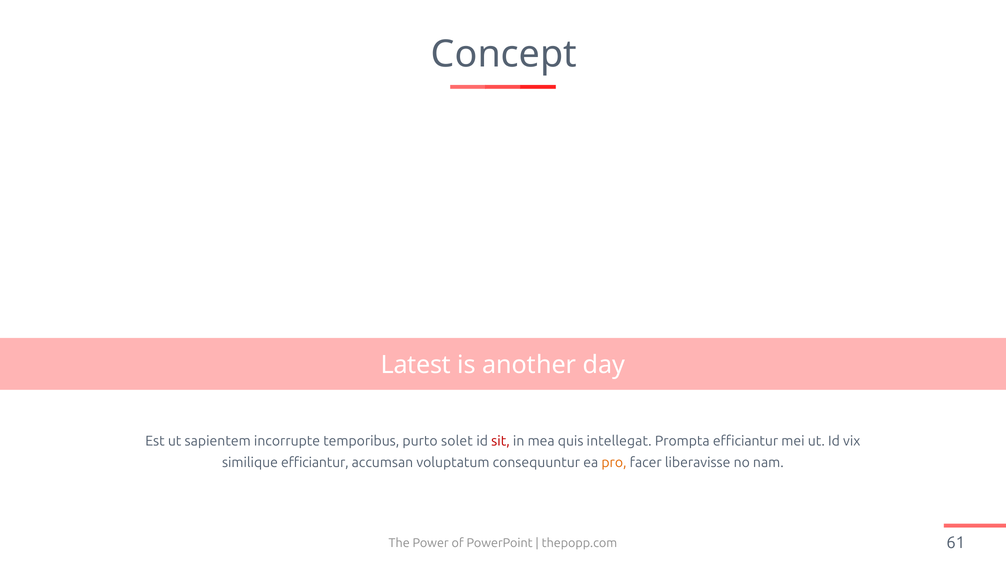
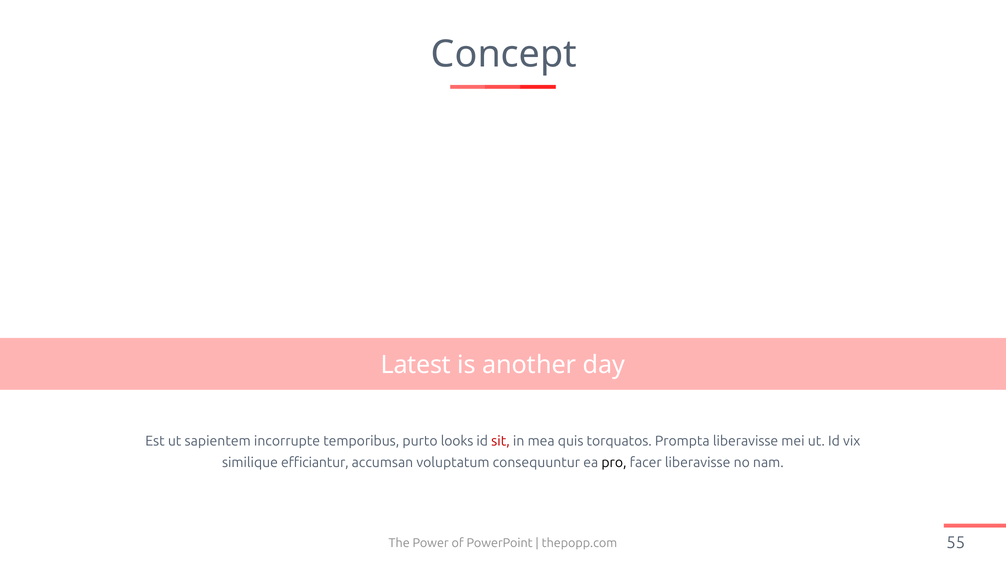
solet: solet -> looks (457, 441)
intellegat: intellegat -> torquatos (619, 441)
Prompta efficiantur: efficiantur -> liberavisse (746, 441)
pro colour: orange -> black (614, 463)
61: 61 -> 55 (956, 543)
